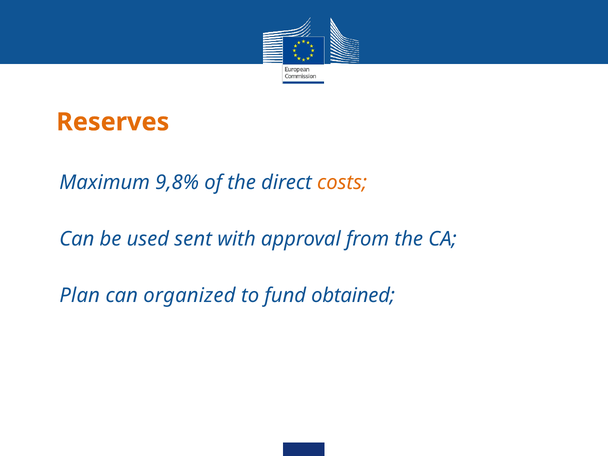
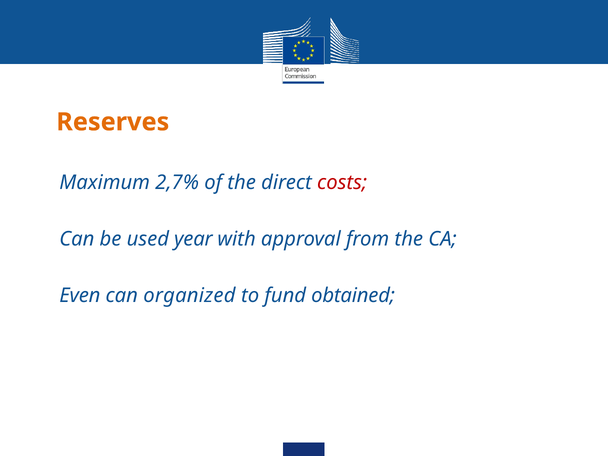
9,8%: 9,8% -> 2,7% (177, 182)
costs colour: orange -> red (342, 182)
sent: sent -> year (193, 239)
Plan: Plan -> Even (80, 296)
